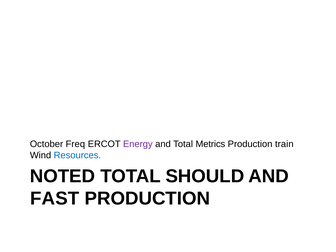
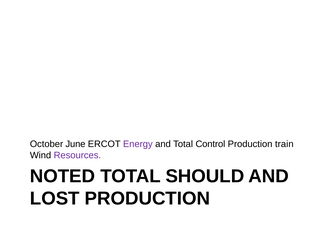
Freq: Freq -> June (75, 144)
Metrics: Metrics -> Control (210, 144)
Resources colour: blue -> purple (77, 155)
FAST: FAST -> LOST (55, 199)
